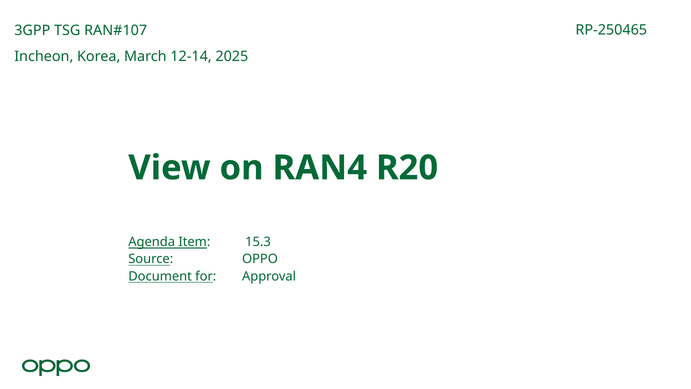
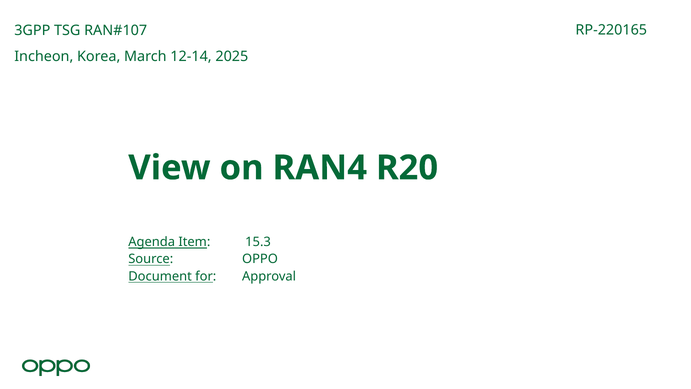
RP-250465: RP-250465 -> RP-220165 (611, 30)
